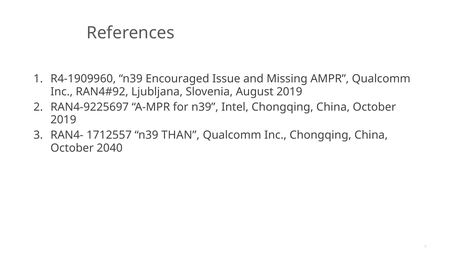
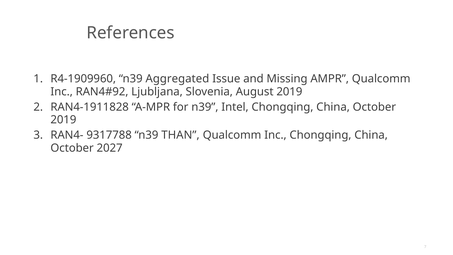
Encouraged: Encouraged -> Aggregated (177, 79)
RAN4-9225697: RAN4-9225697 -> RAN4-1911828 (90, 107)
1712557: 1712557 -> 9317788 (109, 135)
2040: 2040 -> 2027 (110, 148)
